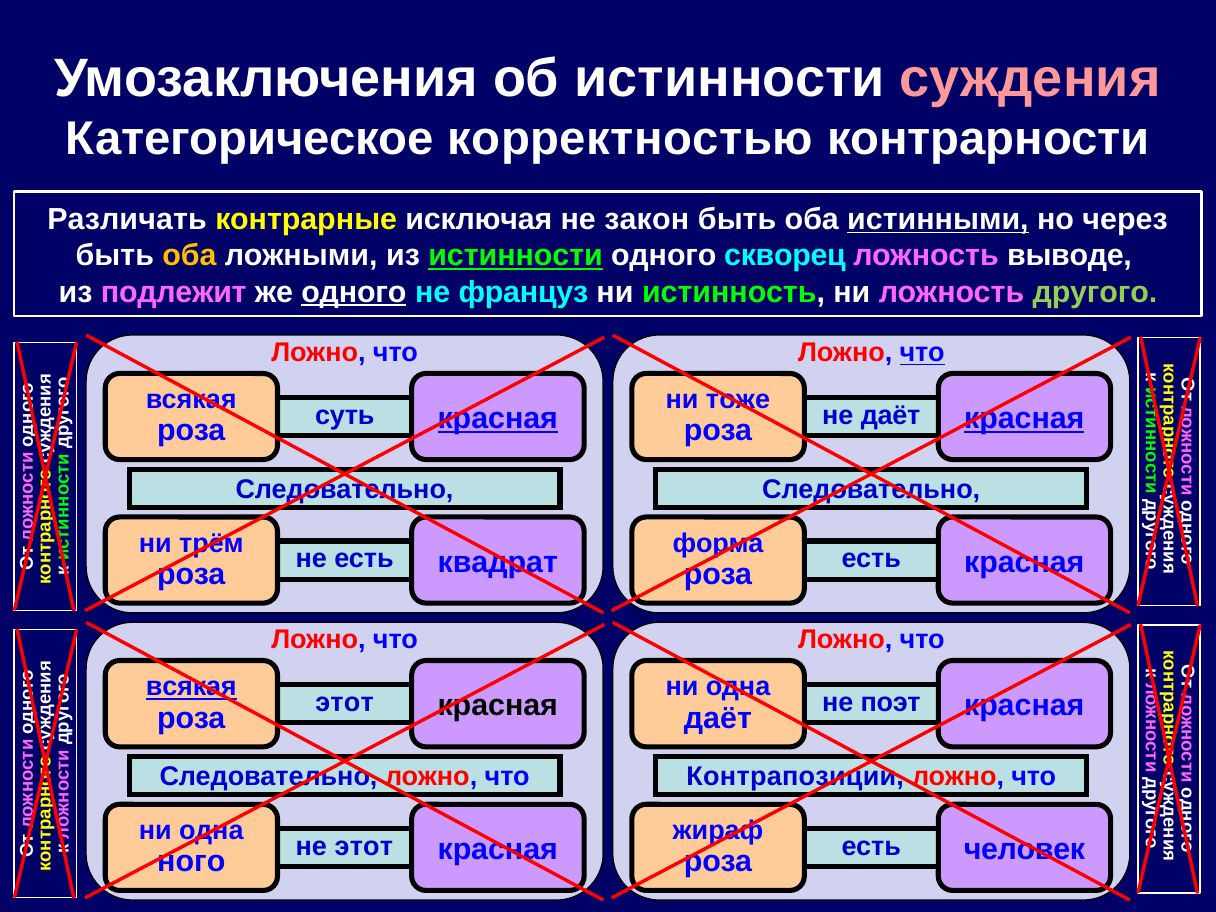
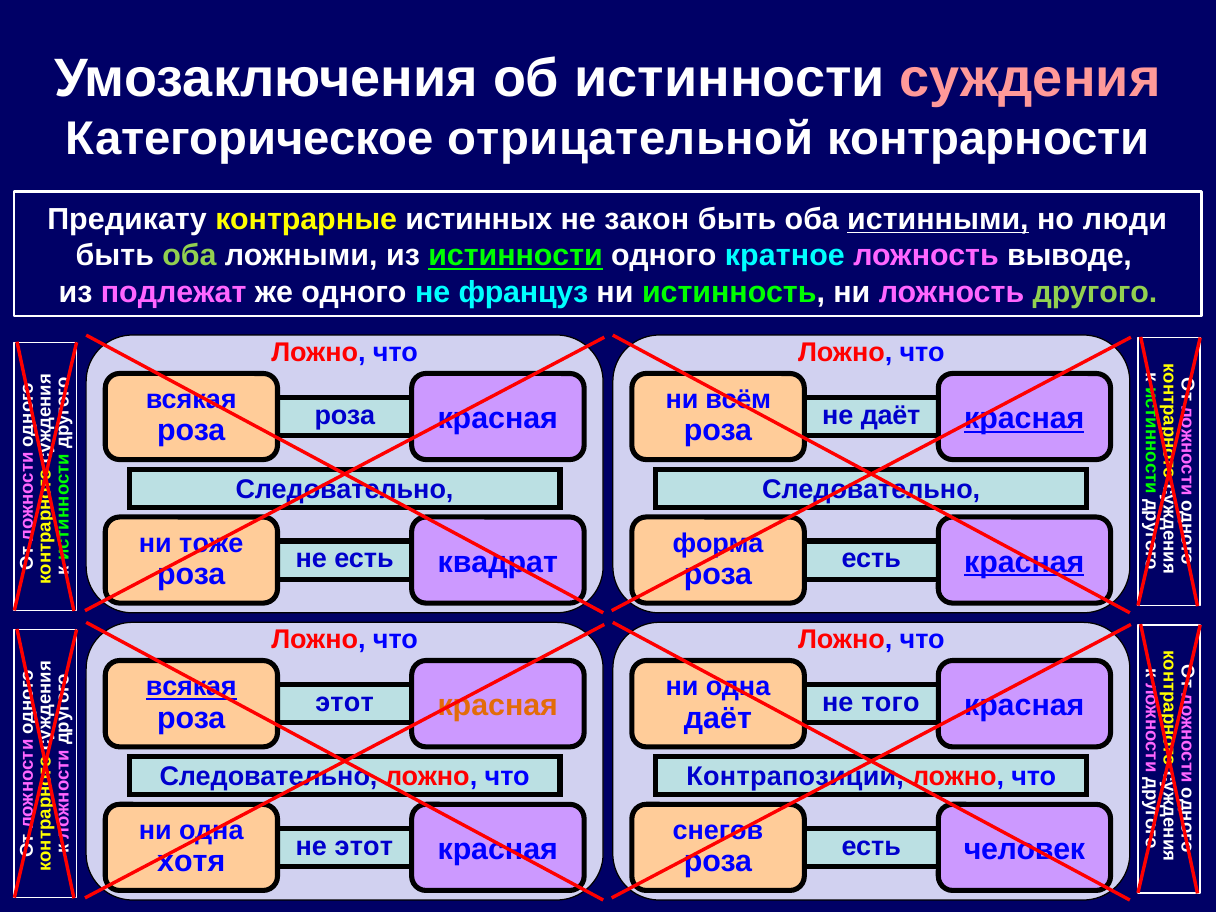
корректностью: корректностью -> отрицательной (630, 139)
Различать: Различать -> Предикату (127, 219)
исключая: исключая -> истинных (479, 219)
через: через -> люди (1125, 219)
оба colour: yellow -> light green (189, 256)
скворец: скворец -> кратное (785, 256)
подлежит: подлежит -> подлежат (174, 292)
одного underline: present -> none (354, 292)
что underline: present -> none (922, 353)
тоже: тоже -> всём (738, 400)
суть: суть -> роза (345, 415)
красная underline: present -> none (498, 419)
трём: трём -> тоже (211, 543)
красная underline: none -> present (1024, 562)
поэт: поэт -> того (890, 703)
красная colour: black -> orange (498, 706)
жираф: жираф -> снегов (718, 831)
ного: ного -> хотя (191, 862)
